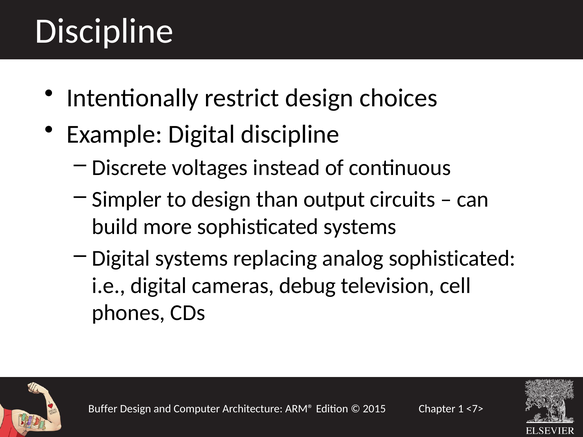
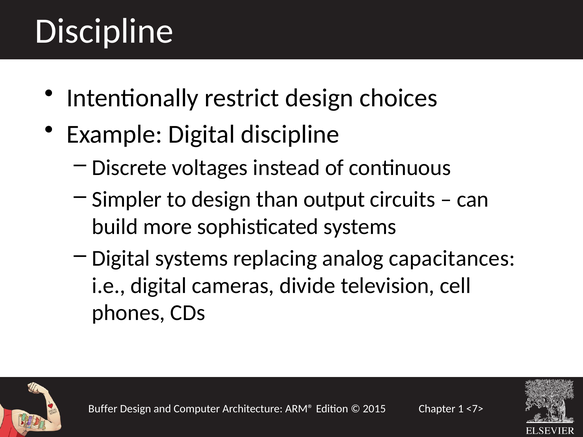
analog sophisticated: sophisticated -> capacitances (452, 258)
debug: debug -> divide (307, 286)
